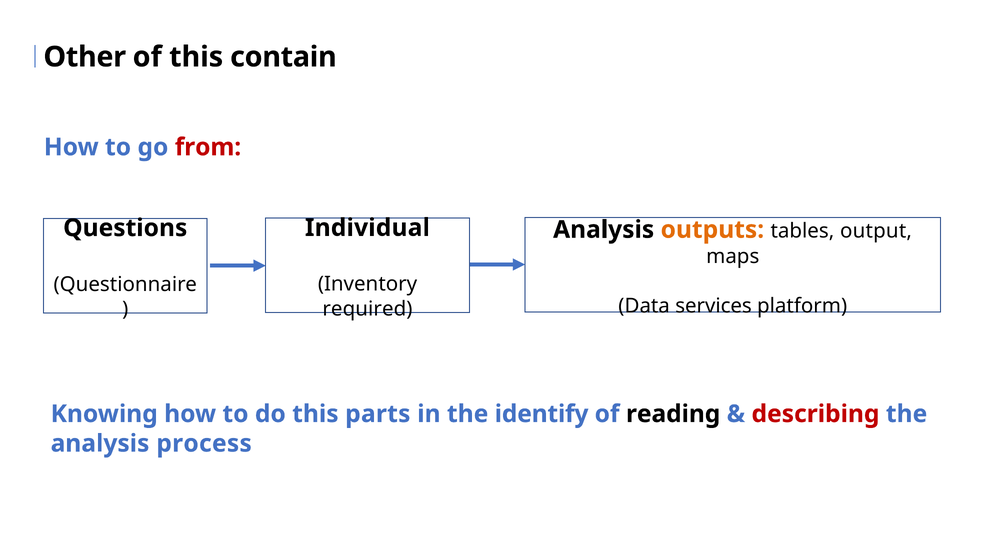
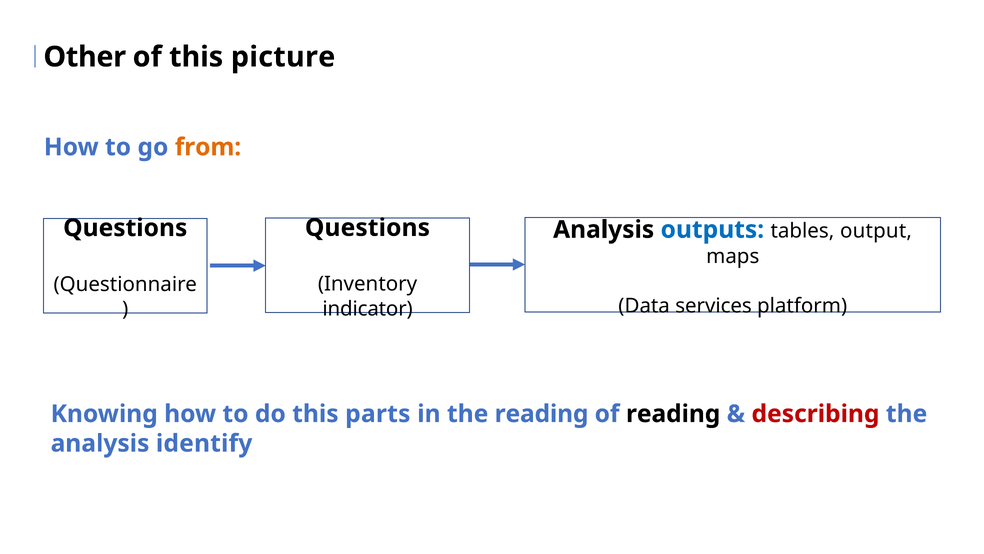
contain: contain -> picture (283, 57)
from colour: red -> orange (208, 147)
Individual: Individual -> Questions (367, 228)
outputs colour: orange -> blue (712, 229)
required: required -> indicator (368, 308)
the identify: identify -> reading (542, 414)
process: process -> identify (204, 443)
